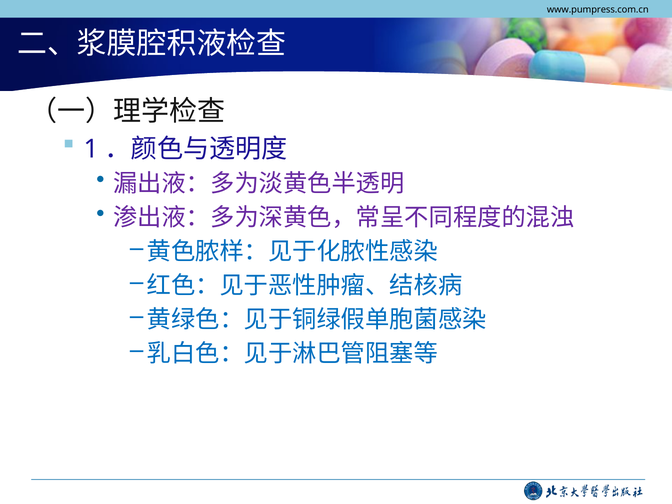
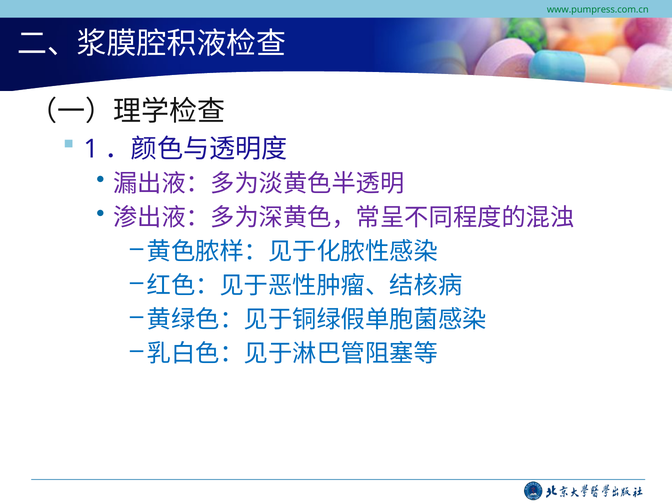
www.pumpress.com.cn colour: black -> green (598, 10)
